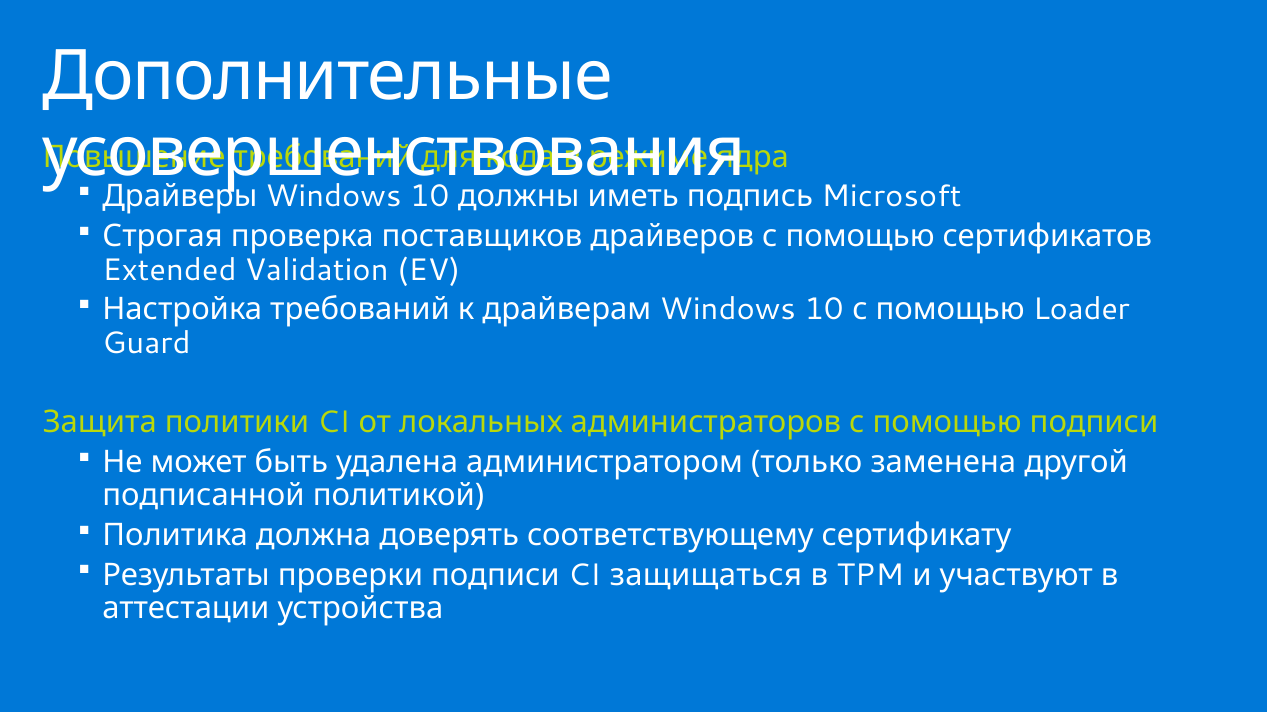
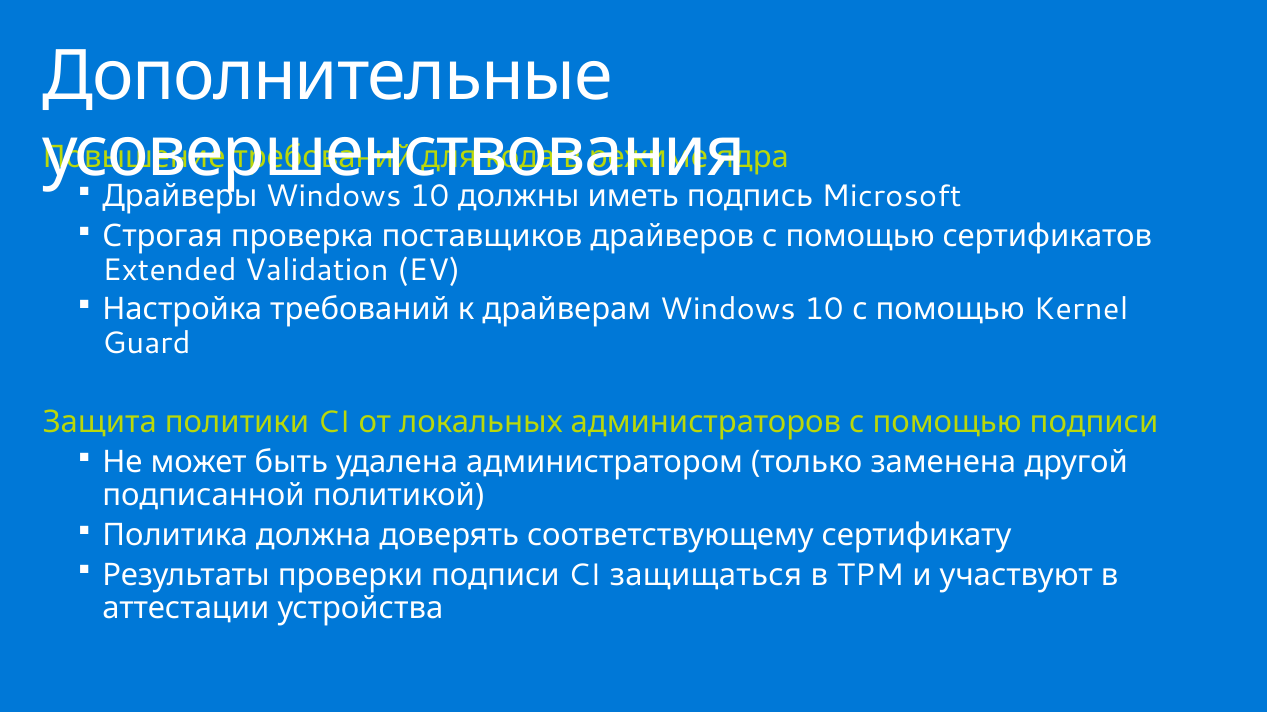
Loader: Loader -> Kernel (1081, 310)
